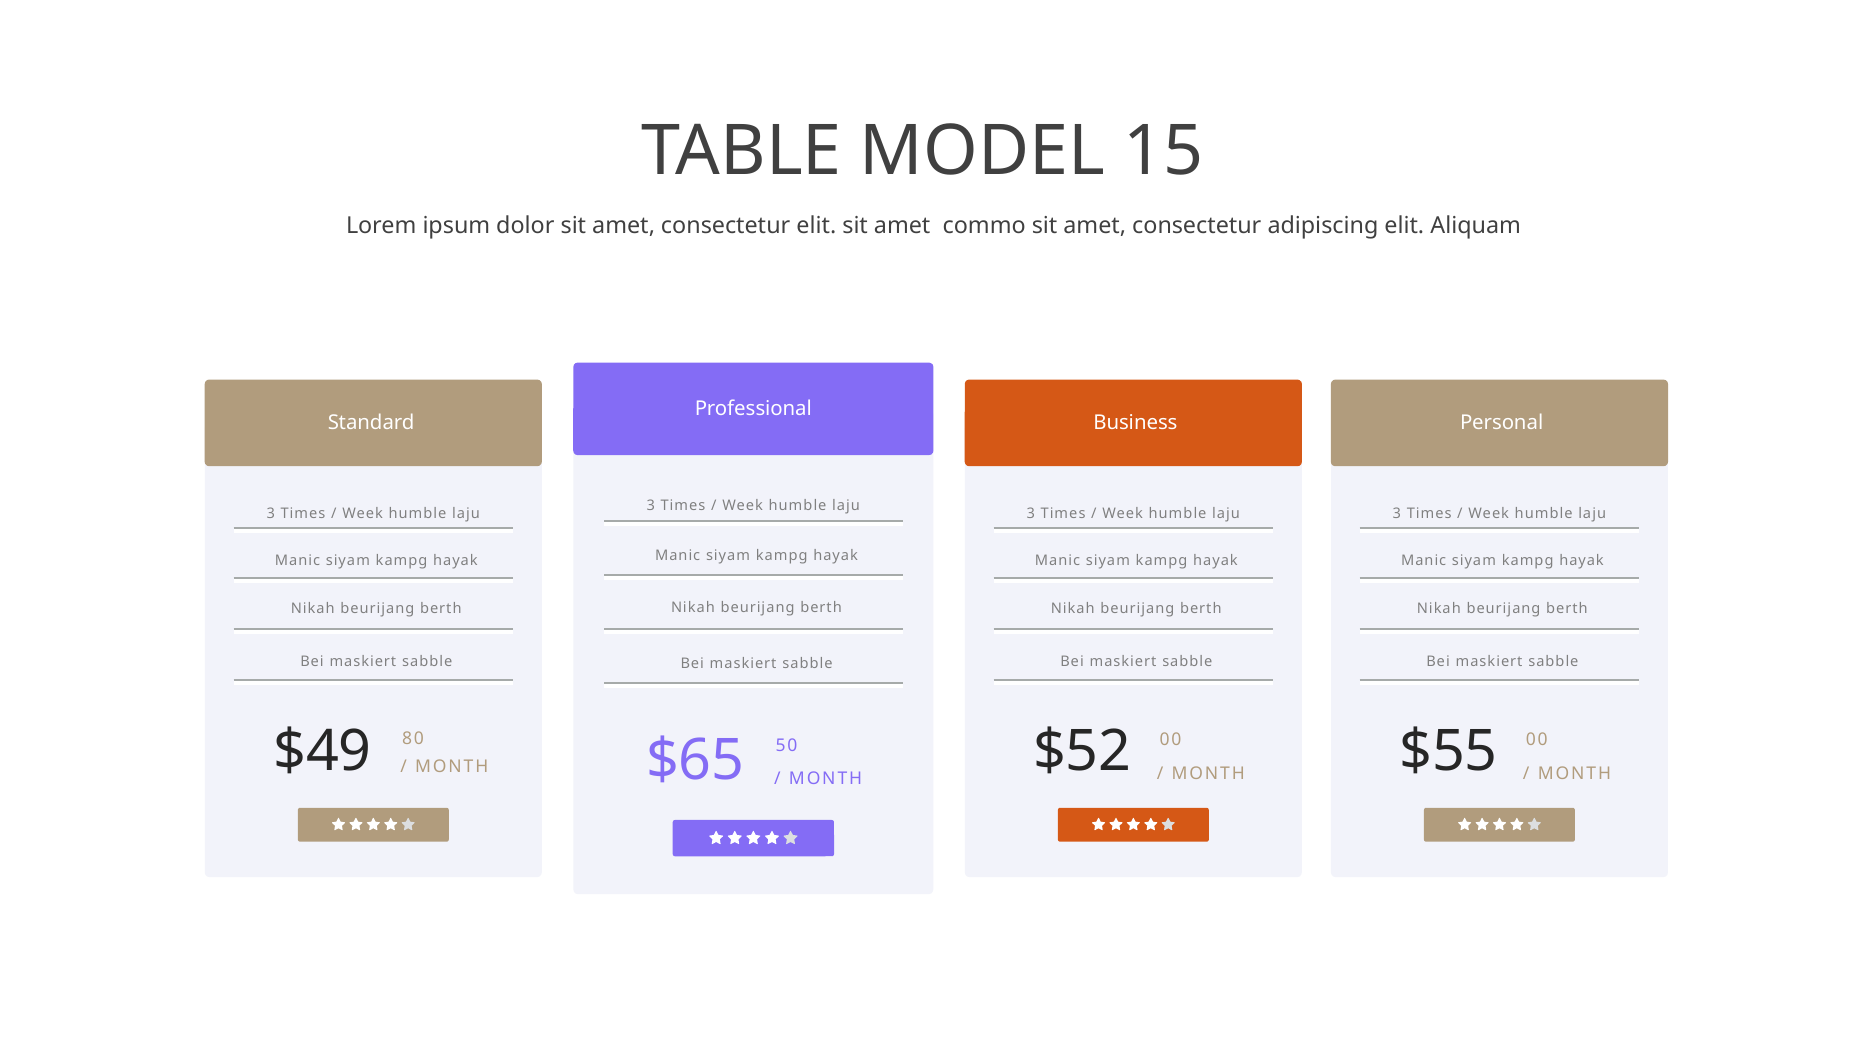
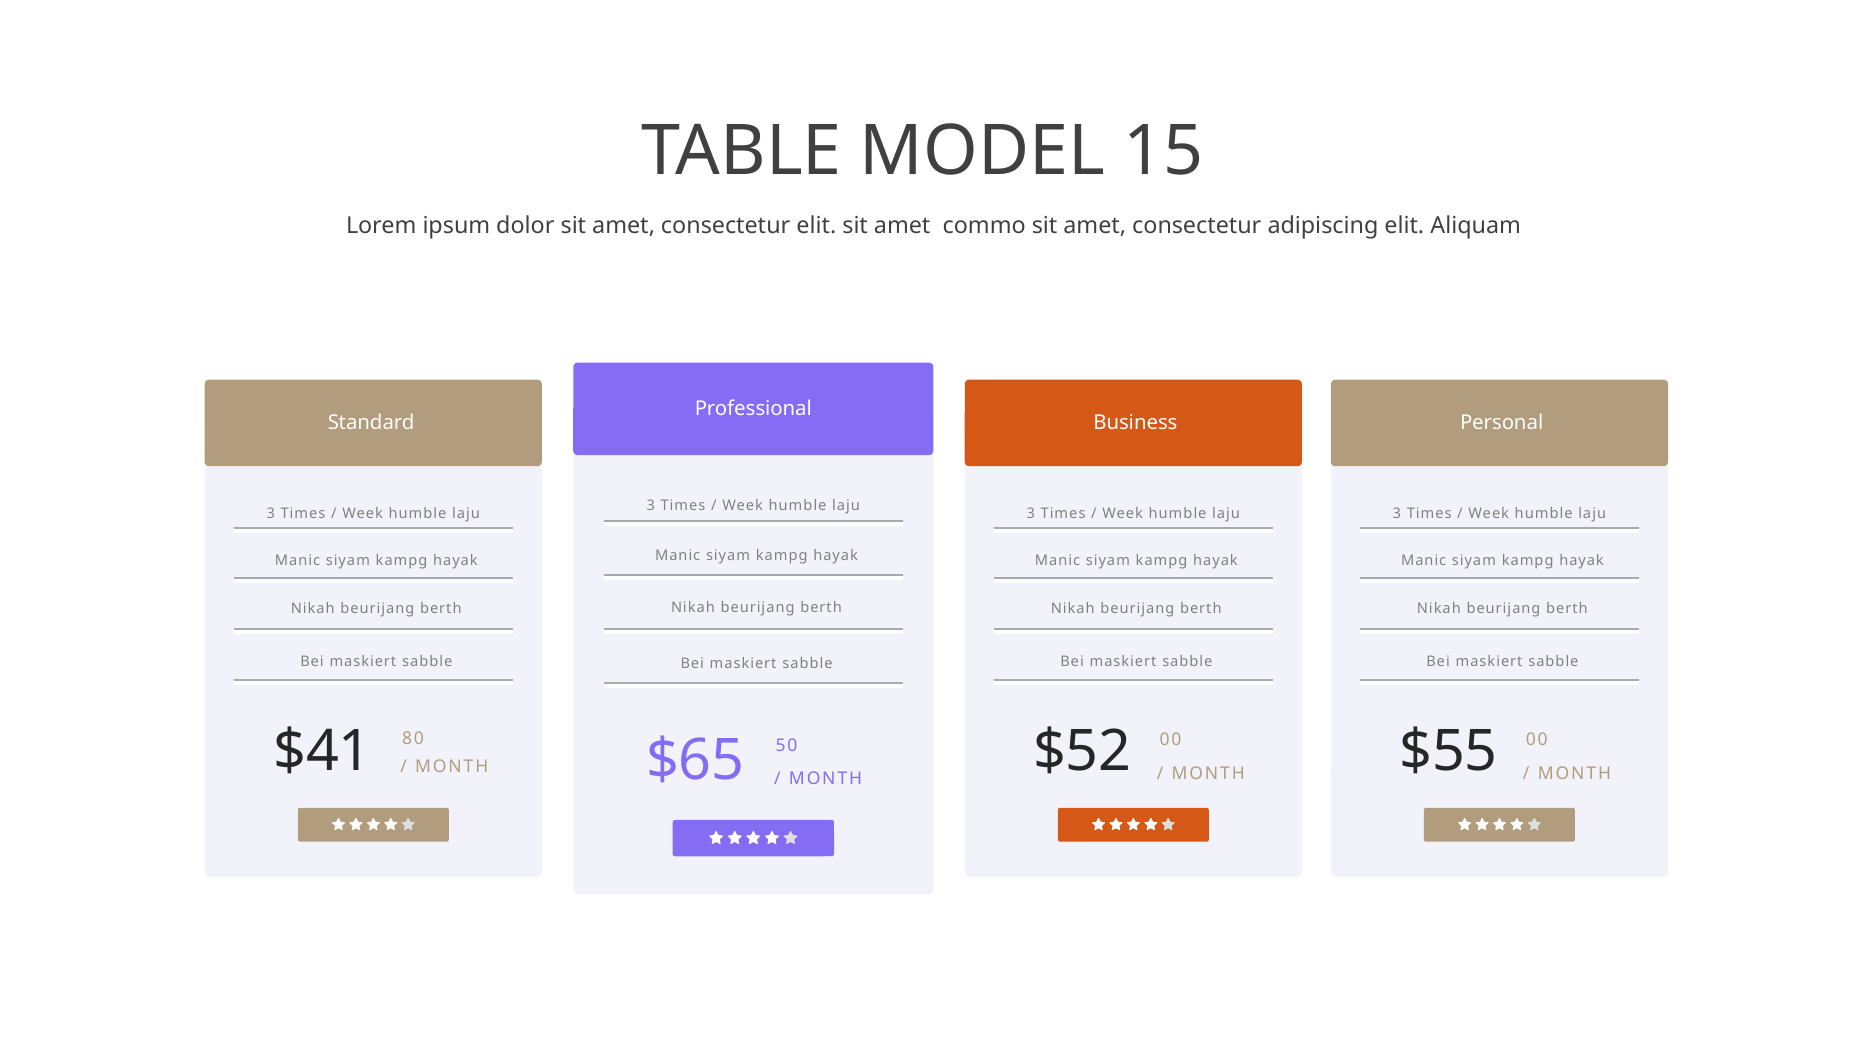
$49: $49 -> $41 (322, 752)
